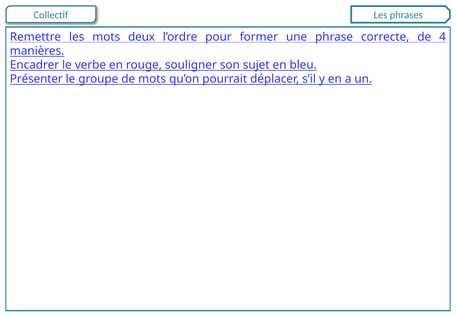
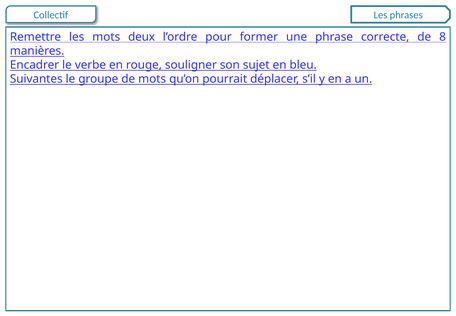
4: 4 -> 8 (443, 37)
Présenter: Présenter -> Suivantes (36, 79)
